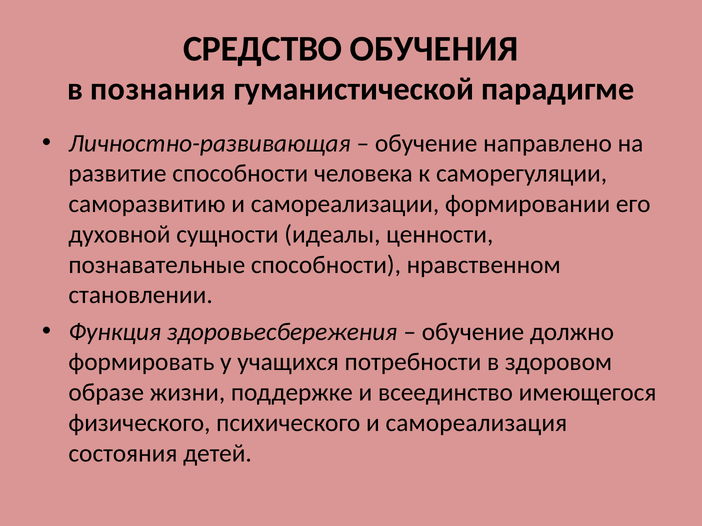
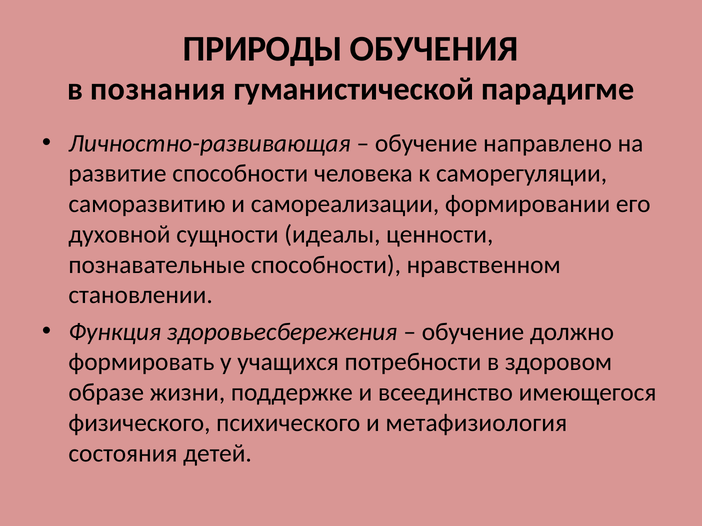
СРЕДСТВО: СРЕДСТВО -> ПРИРОДЫ (263, 49)
самореализация: самореализация -> метафизиология (476, 423)
